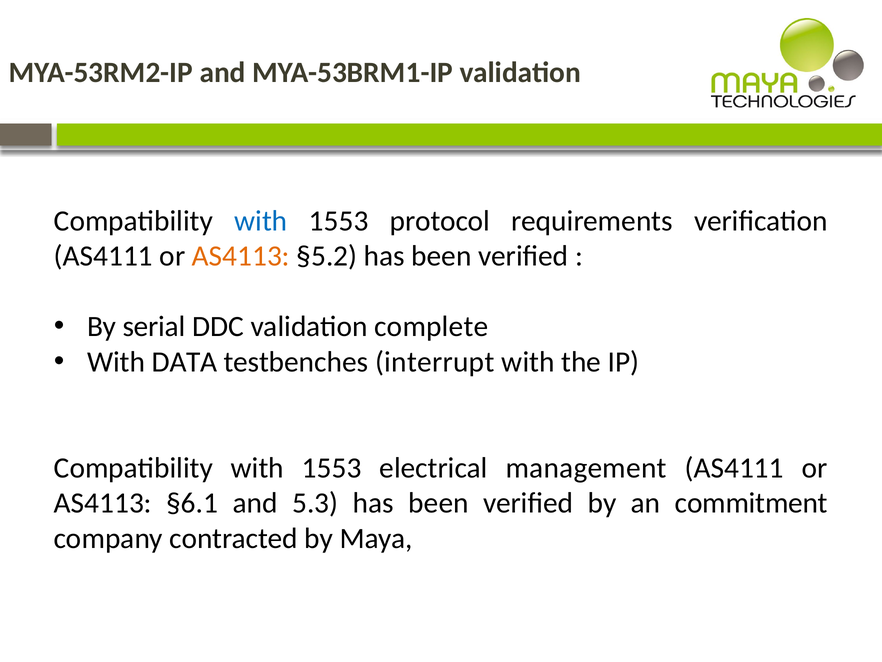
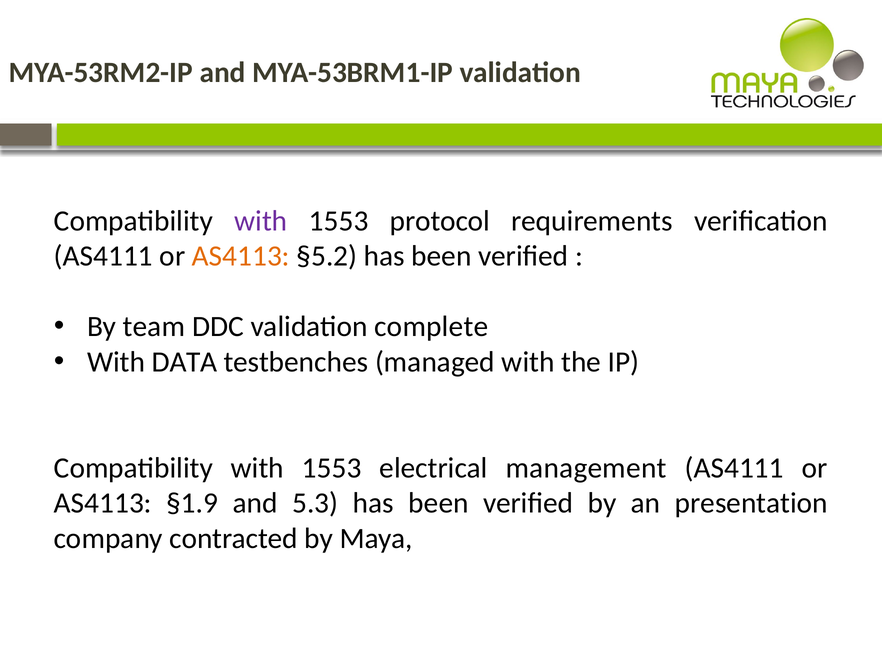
with colour: blue -> purple (261, 221)
serial: serial -> team (154, 326)
interrupt: interrupt -> managed (435, 362)
§6.1: §6.1 -> §1.9 (192, 503)
commitment: commitment -> presentation (751, 503)
